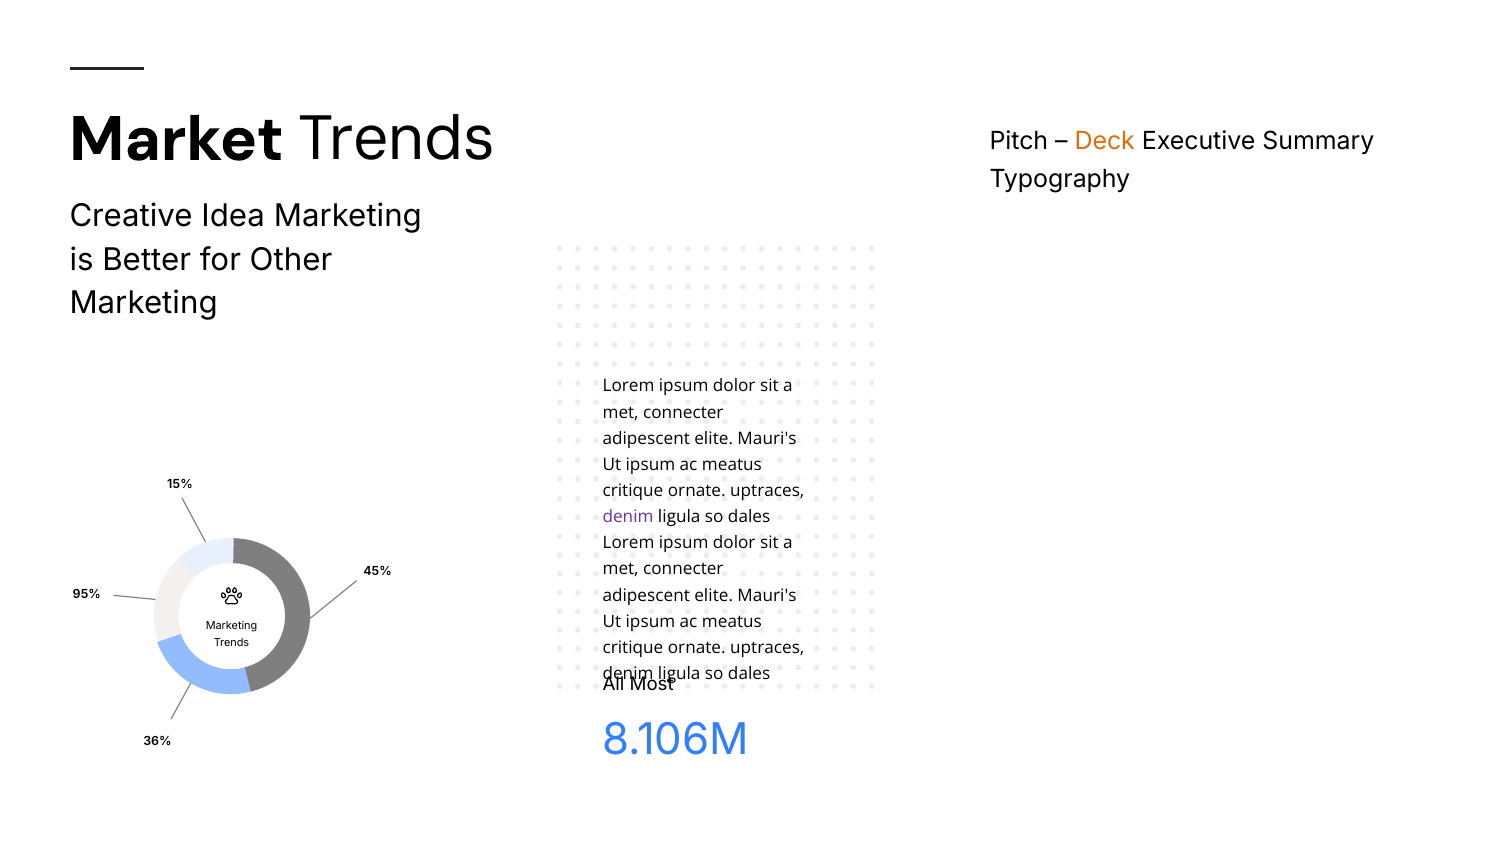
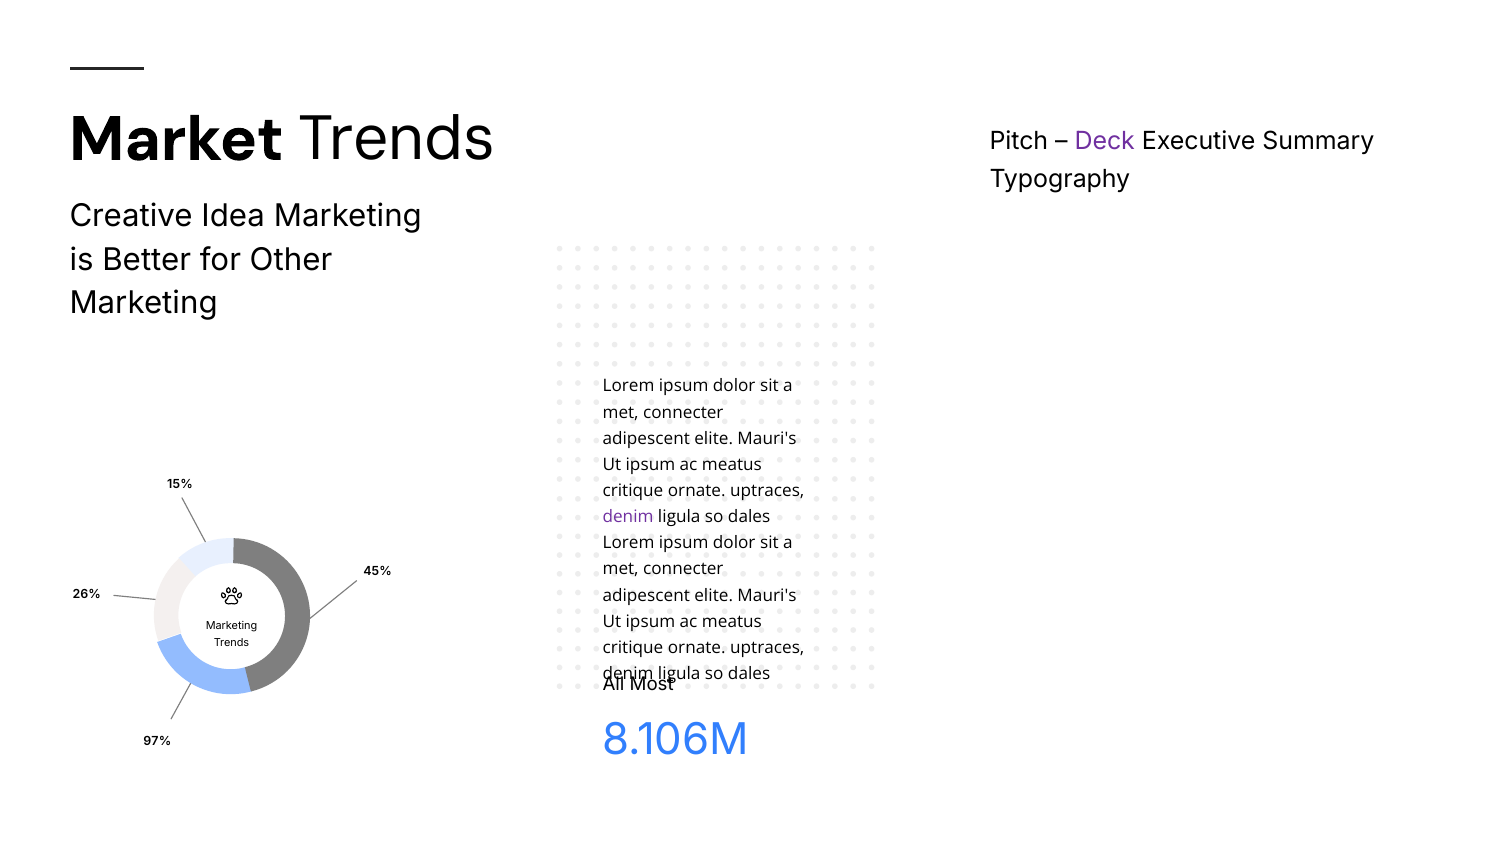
Deck colour: orange -> purple (1105, 142)
95%: 95% -> 26% (87, 594)
36%: 36% -> 97% (157, 741)
